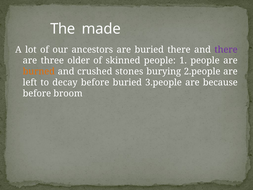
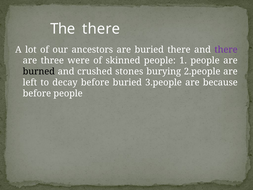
The made: made -> there (101, 29)
older: older -> were (79, 60)
burned colour: orange -> black (39, 71)
before broom: broom -> people (68, 93)
